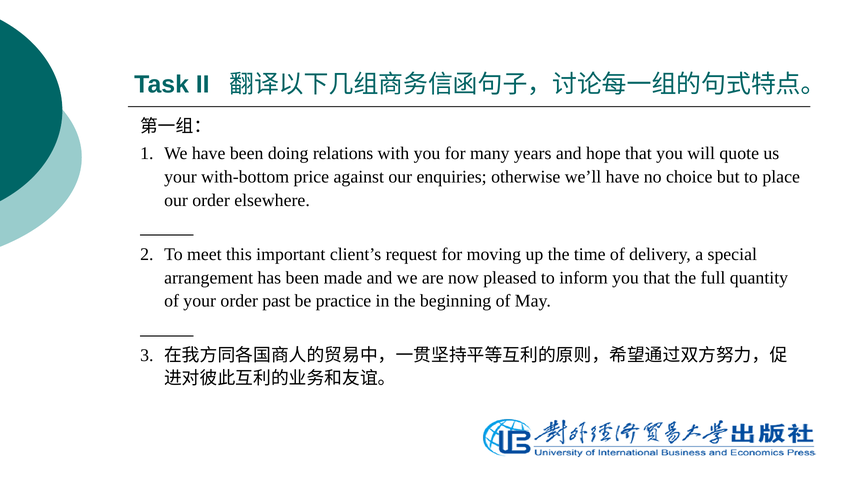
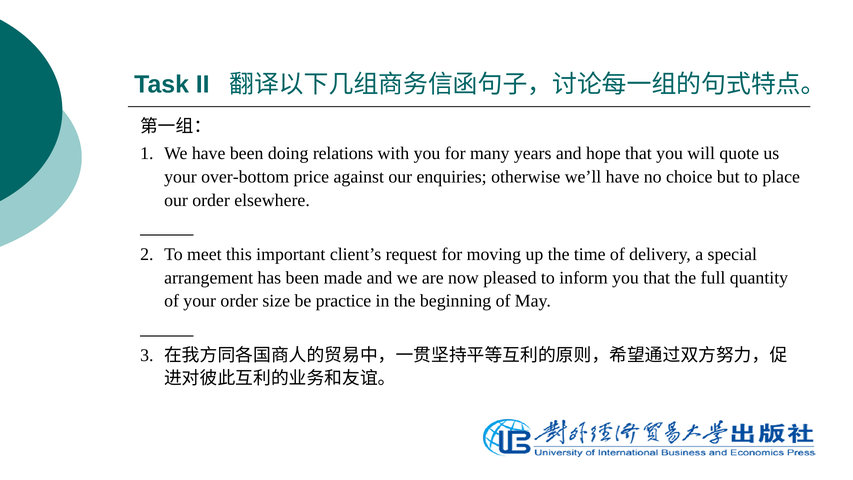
with-bottom: with-bottom -> over-bottom (245, 177)
past: past -> size (276, 301)
